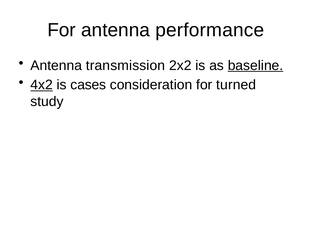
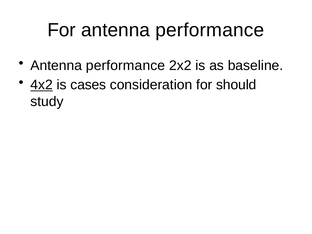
transmission: transmission -> performance (126, 65)
baseline underline: present -> none (256, 65)
turned: turned -> should (236, 85)
